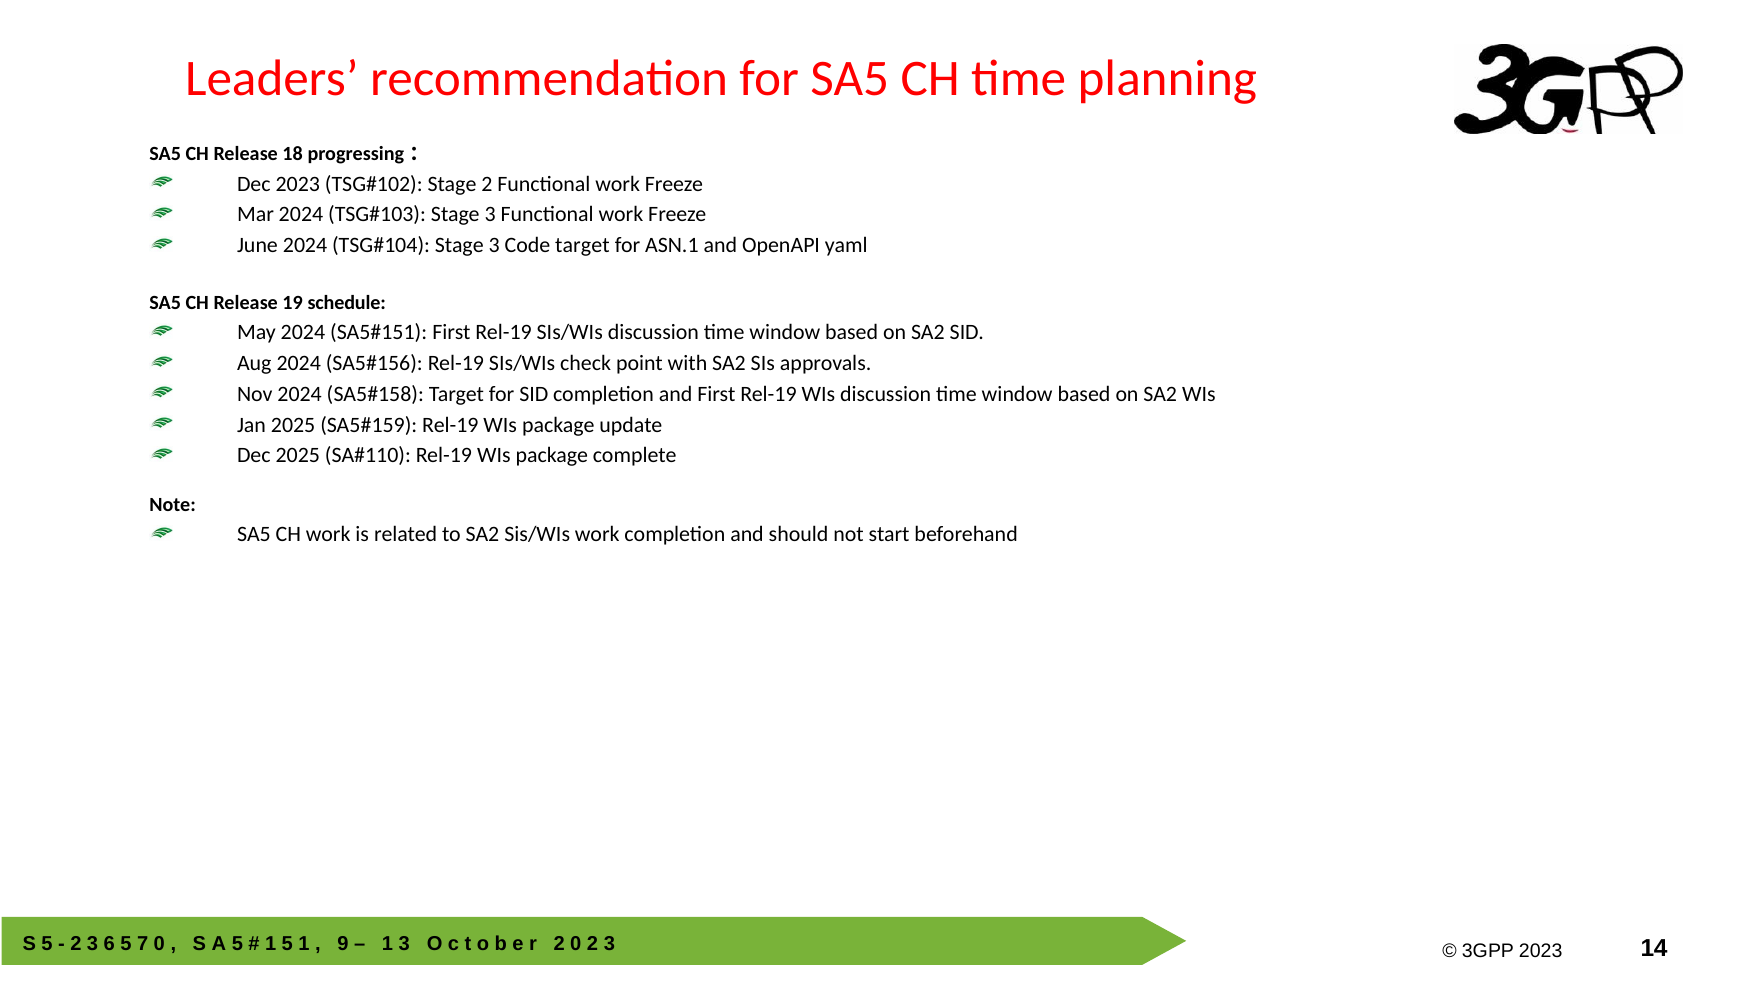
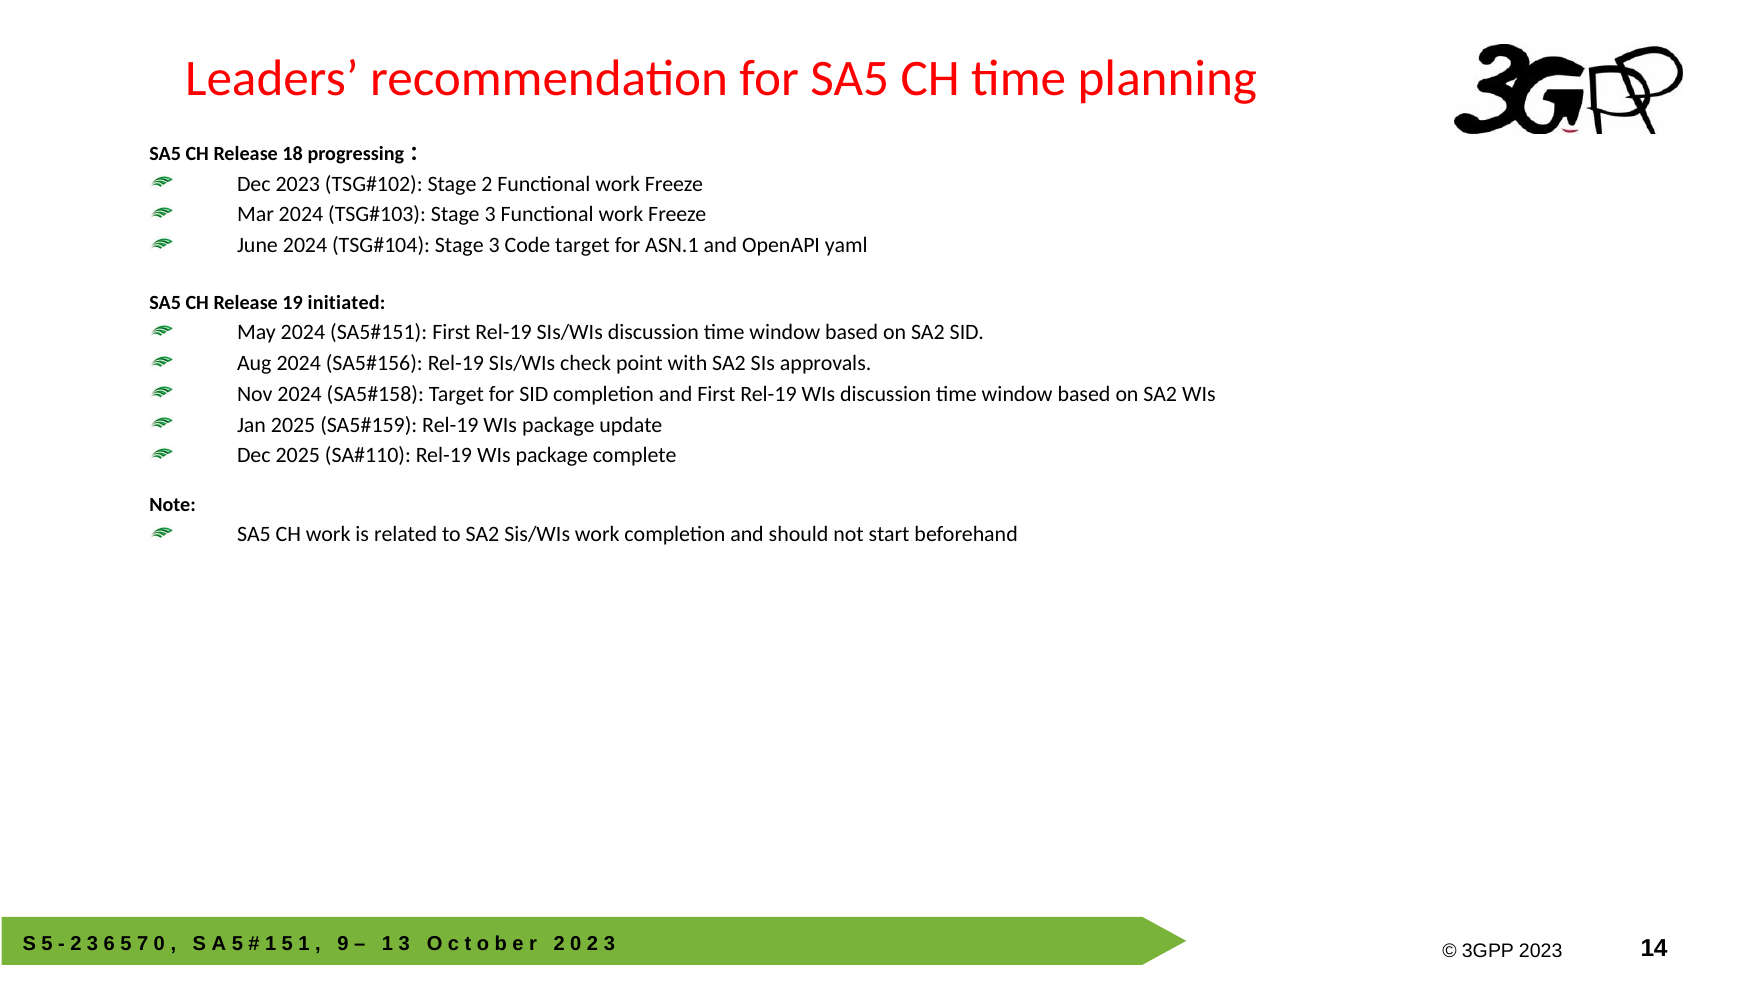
schedule: schedule -> initiated (347, 303)
